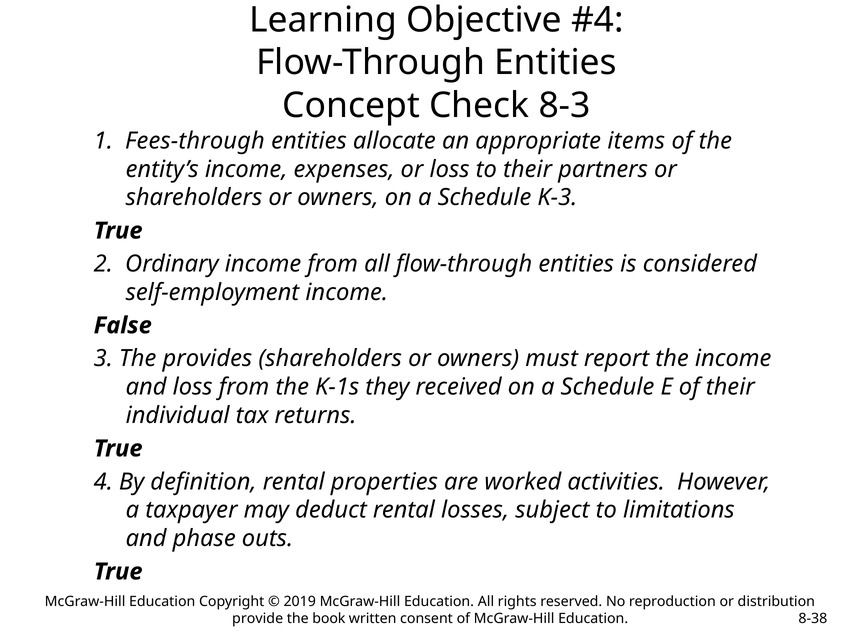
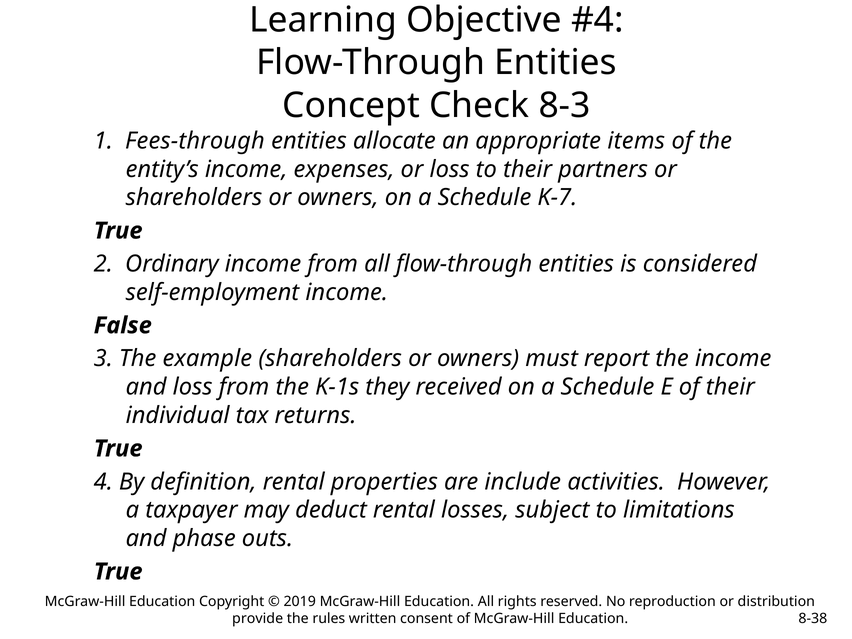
K-3: K-3 -> K-7 (557, 198)
provides: provides -> example (207, 359)
worked: worked -> include (523, 482)
book: book -> rules (329, 619)
